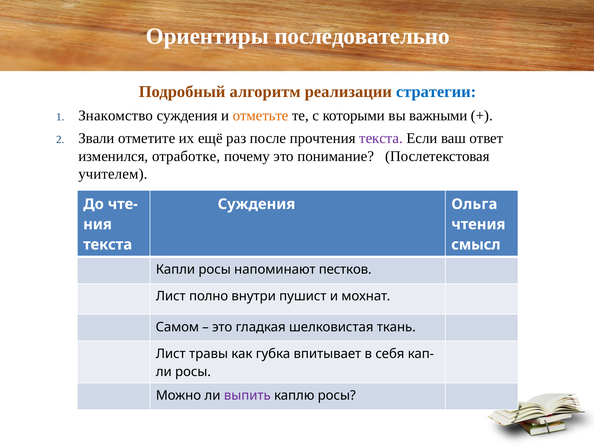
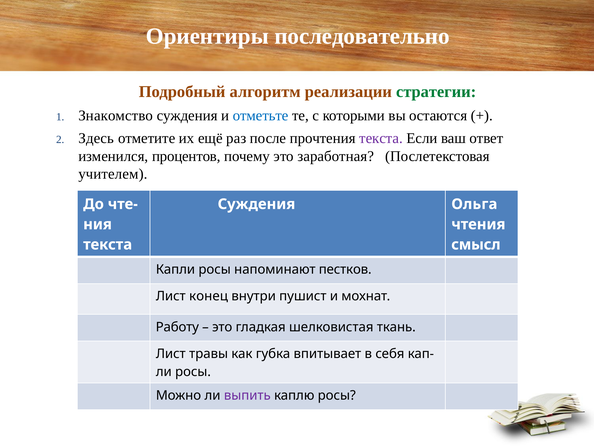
стратегии colour: blue -> green (436, 92)
отметьте colour: orange -> blue (261, 115)
важными: важными -> остаются (438, 115)
Звали: Звали -> Здесь (96, 138)
отработке: отработке -> процентов (186, 156)
понимание: понимание -> заработная (336, 156)
полно: полно -> конец (209, 296)
Самом: Самом -> Работу (177, 327)
